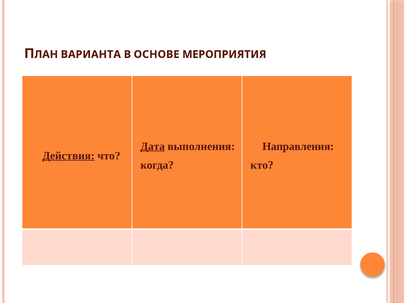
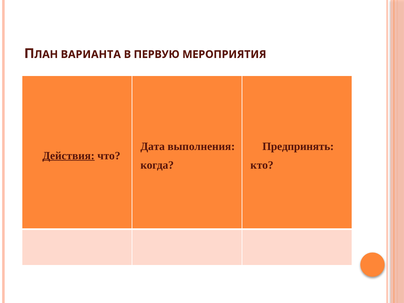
ОСНОВЕ: ОСНОВЕ -> ПЕРВУЮ (157, 54)
Дата underline: present -> none (153, 146)
Направления: Направления -> Предпринять (298, 146)
